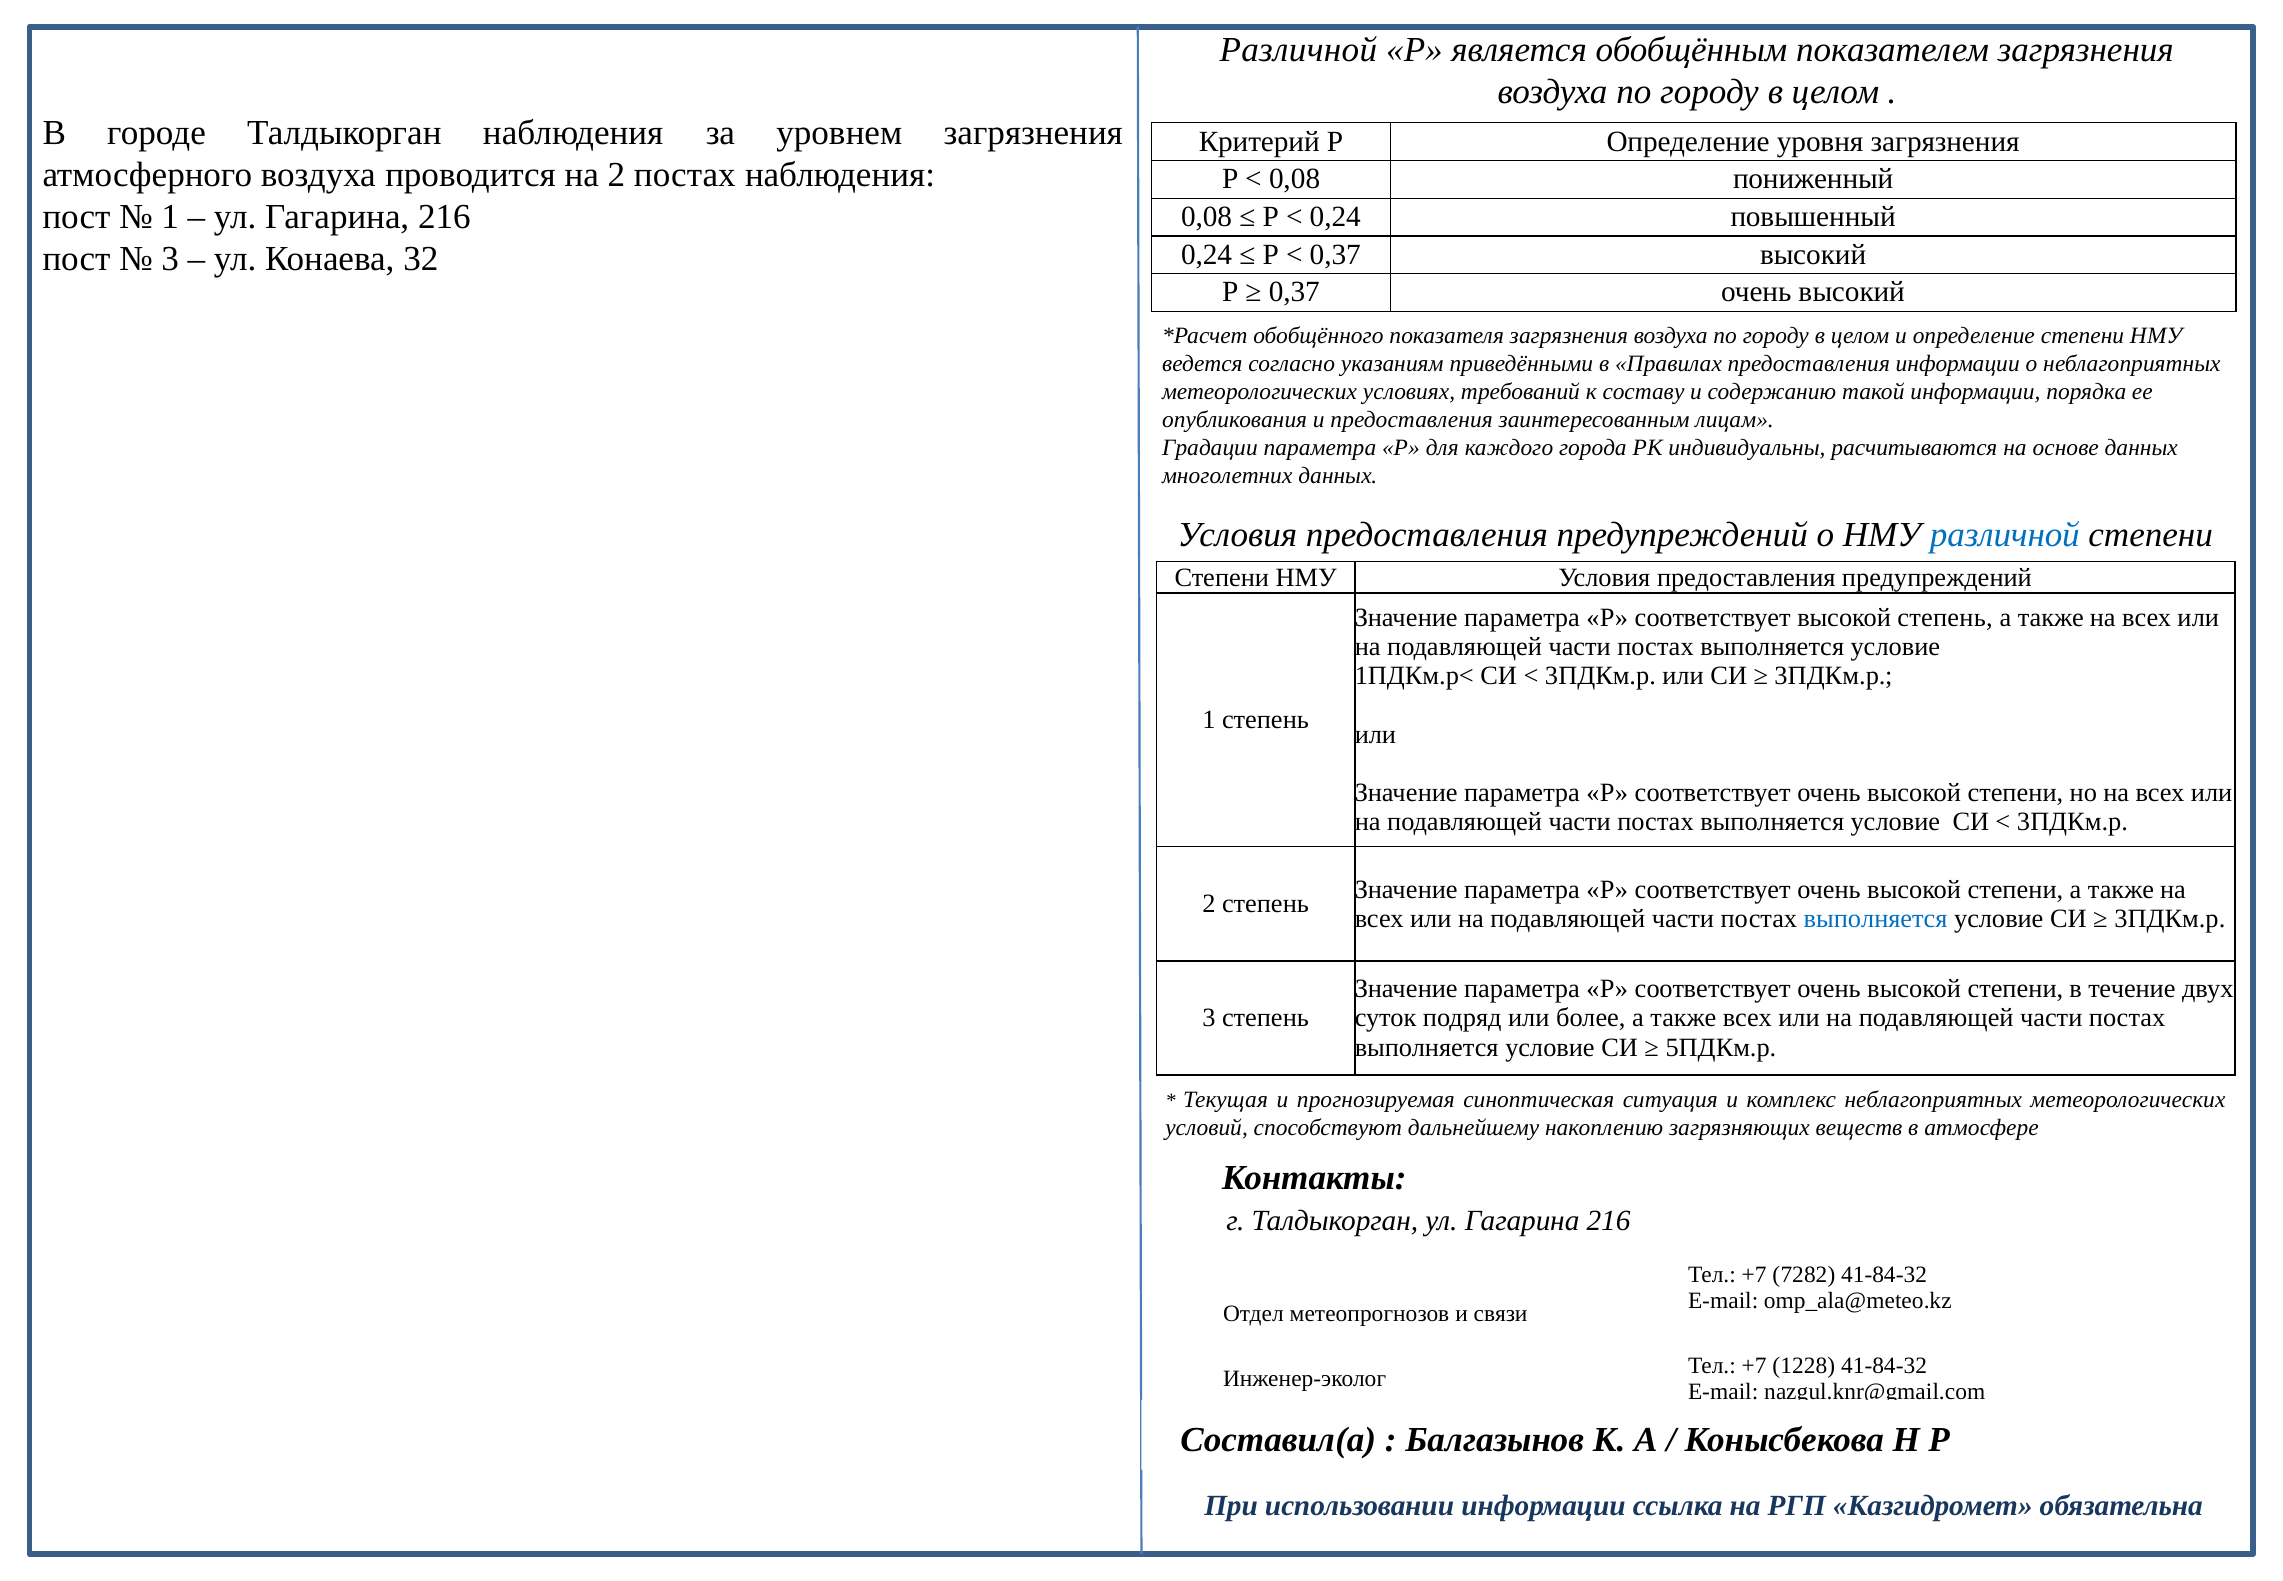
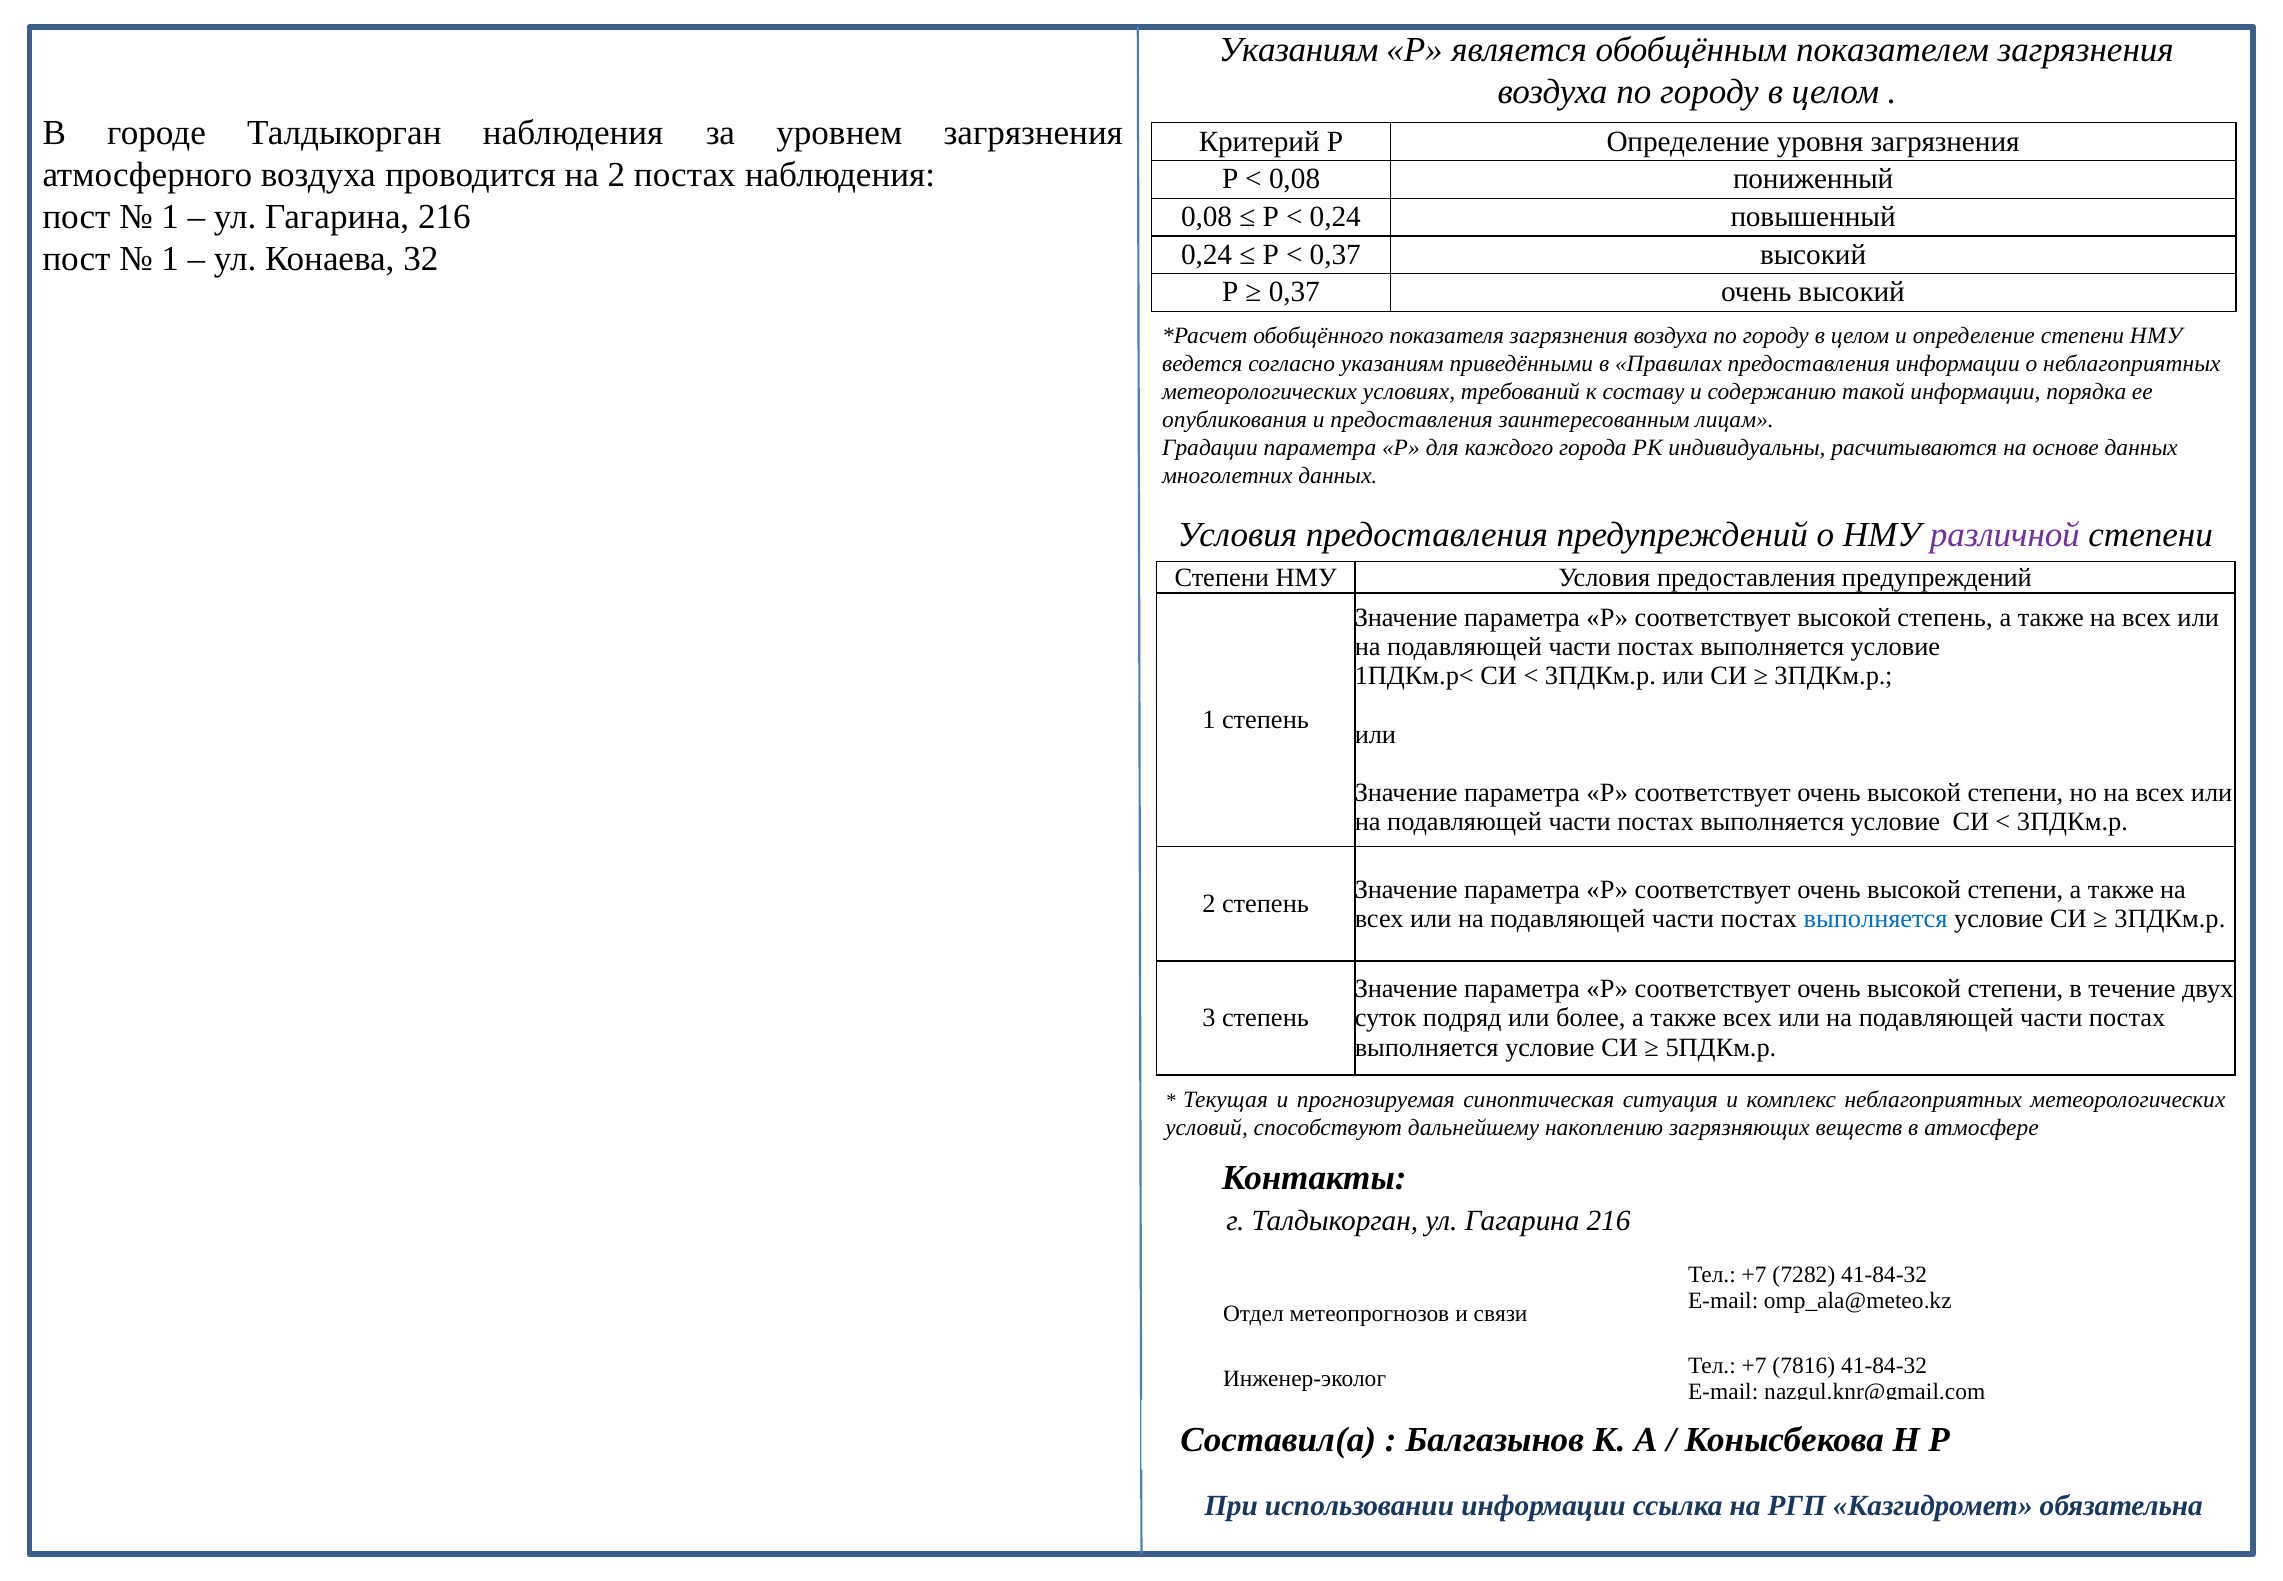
Различной: Различной -> Указаниям (1299, 50)
3: 3 -> 1 (170, 259)
различной colour: blue -> purple (2005, 535)
1228: 1228 -> 7816 (1804, 1365)
